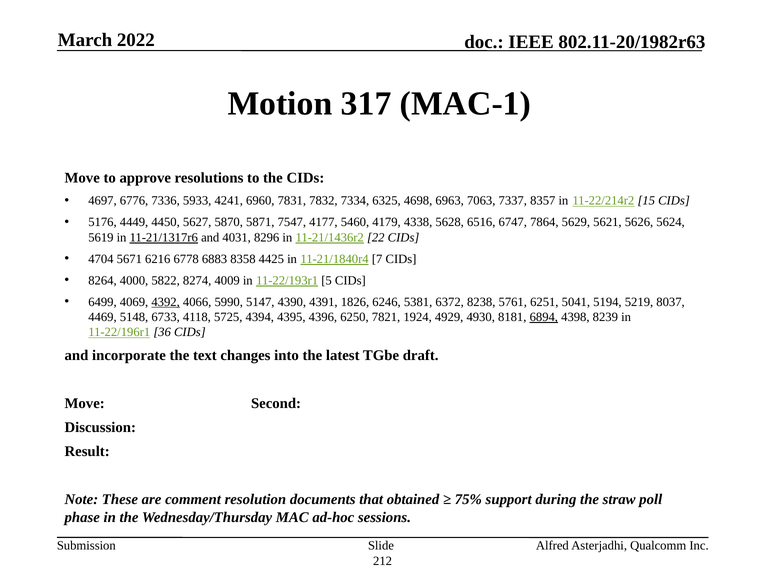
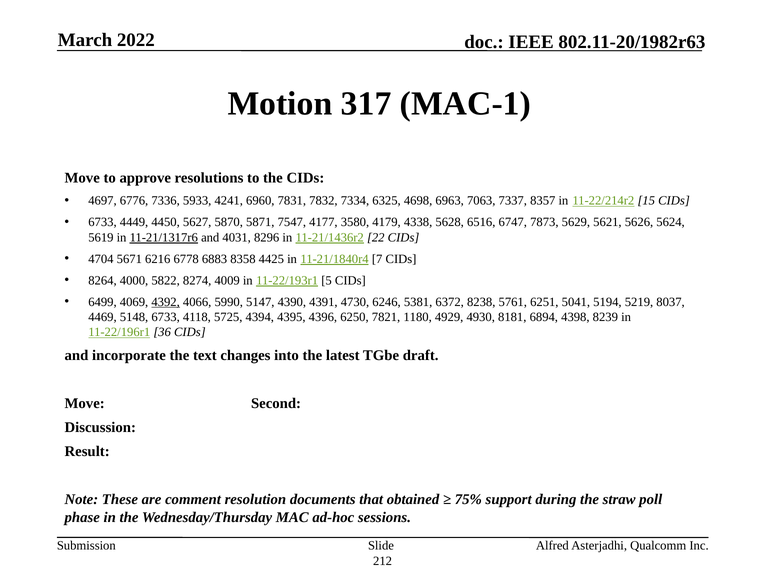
5176: 5176 -> 6733 (103, 222)
5460: 5460 -> 3580 (355, 222)
7864: 7864 -> 7873 (544, 222)
1826: 1826 -> 4730 (355, 302)
1924: 1924 -> 1180 (418, 317)
6894 underline: present -> none (544, 317)
